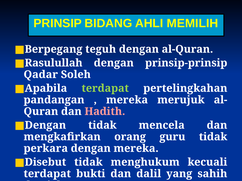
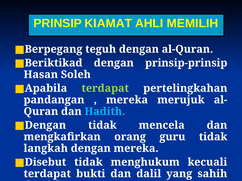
BIDANG: BIDANG -> KIAMAT (108, 23)
Rasulullah: Rasulullah -> Beriktikad (54, 63)
Qadar: Qadar -> Hasan (41, 75)
Hadith colour: pink -> light blue (105, 112)
perkara: perkara -> langkah (46, 149)
